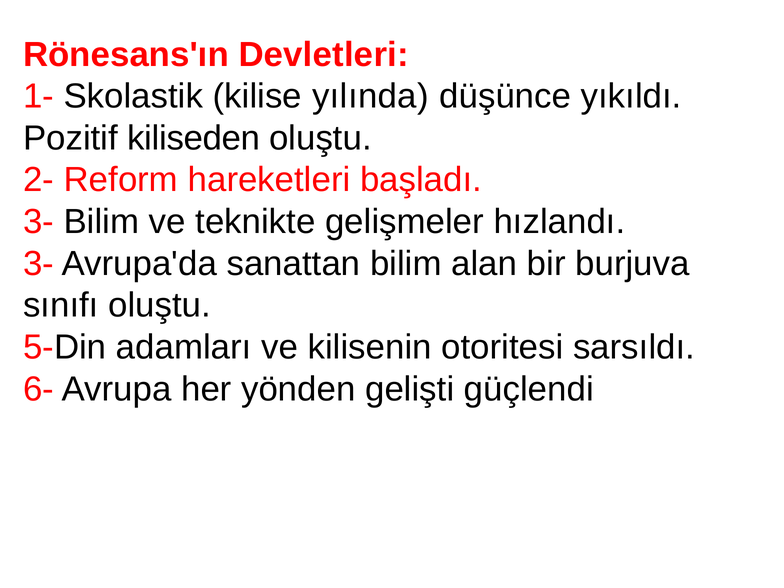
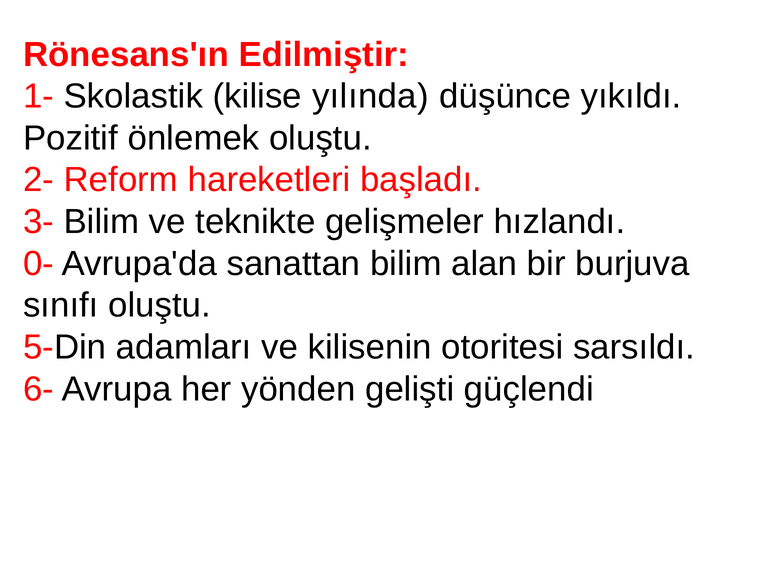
Devletleri: Devletleri -> Edilmiştir (324, 55)
kiliseden: kiliseden -> önlemek (194, 138)
3-: 3- -> 0- (39, 264)
